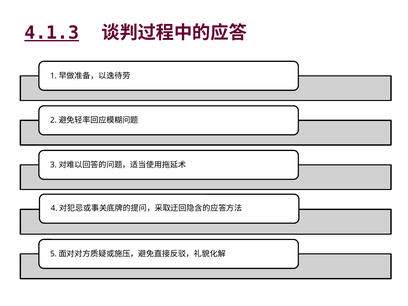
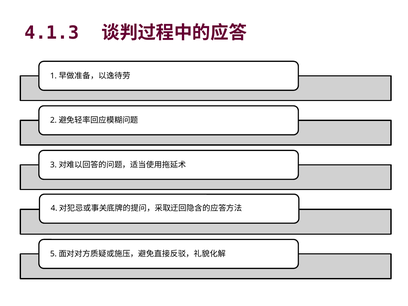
4.1.3 underline: present -> none (52, 33)
